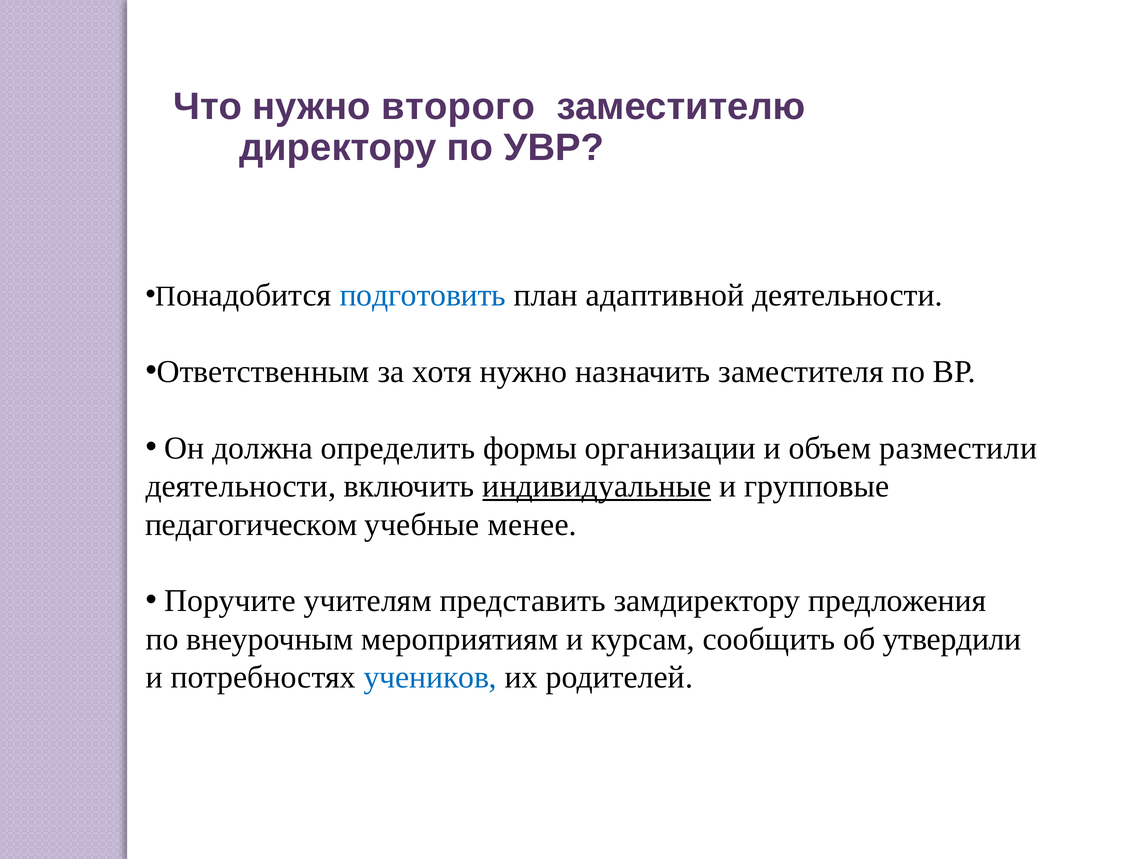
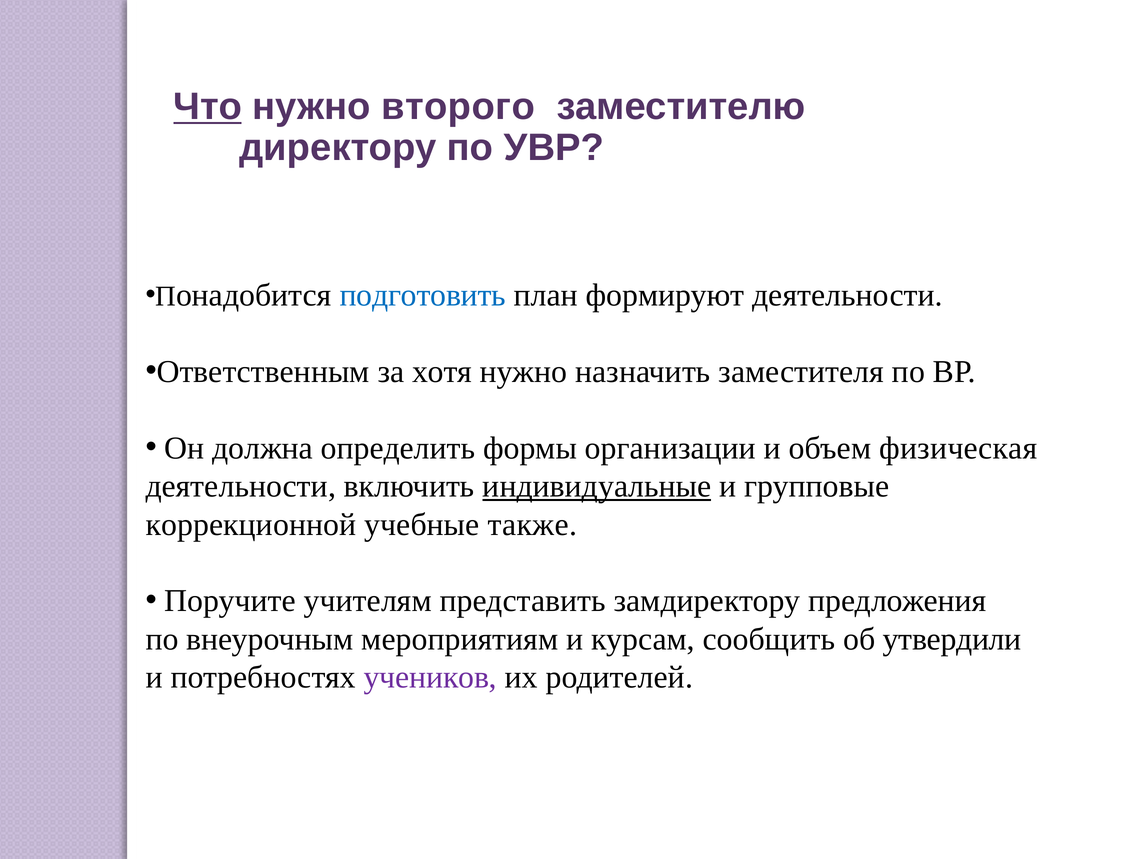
Что underline: none -> present (208, 107)
адаптивной: адаптивной -> формируют (665, 296)
разместили: разместили -> физическая (958, 448)
педагогическом: педагогическом -> коррекционной (251, 525)
менее: менее -> также (532, 525)
учеников colour: blue -> purple (430, 678)
